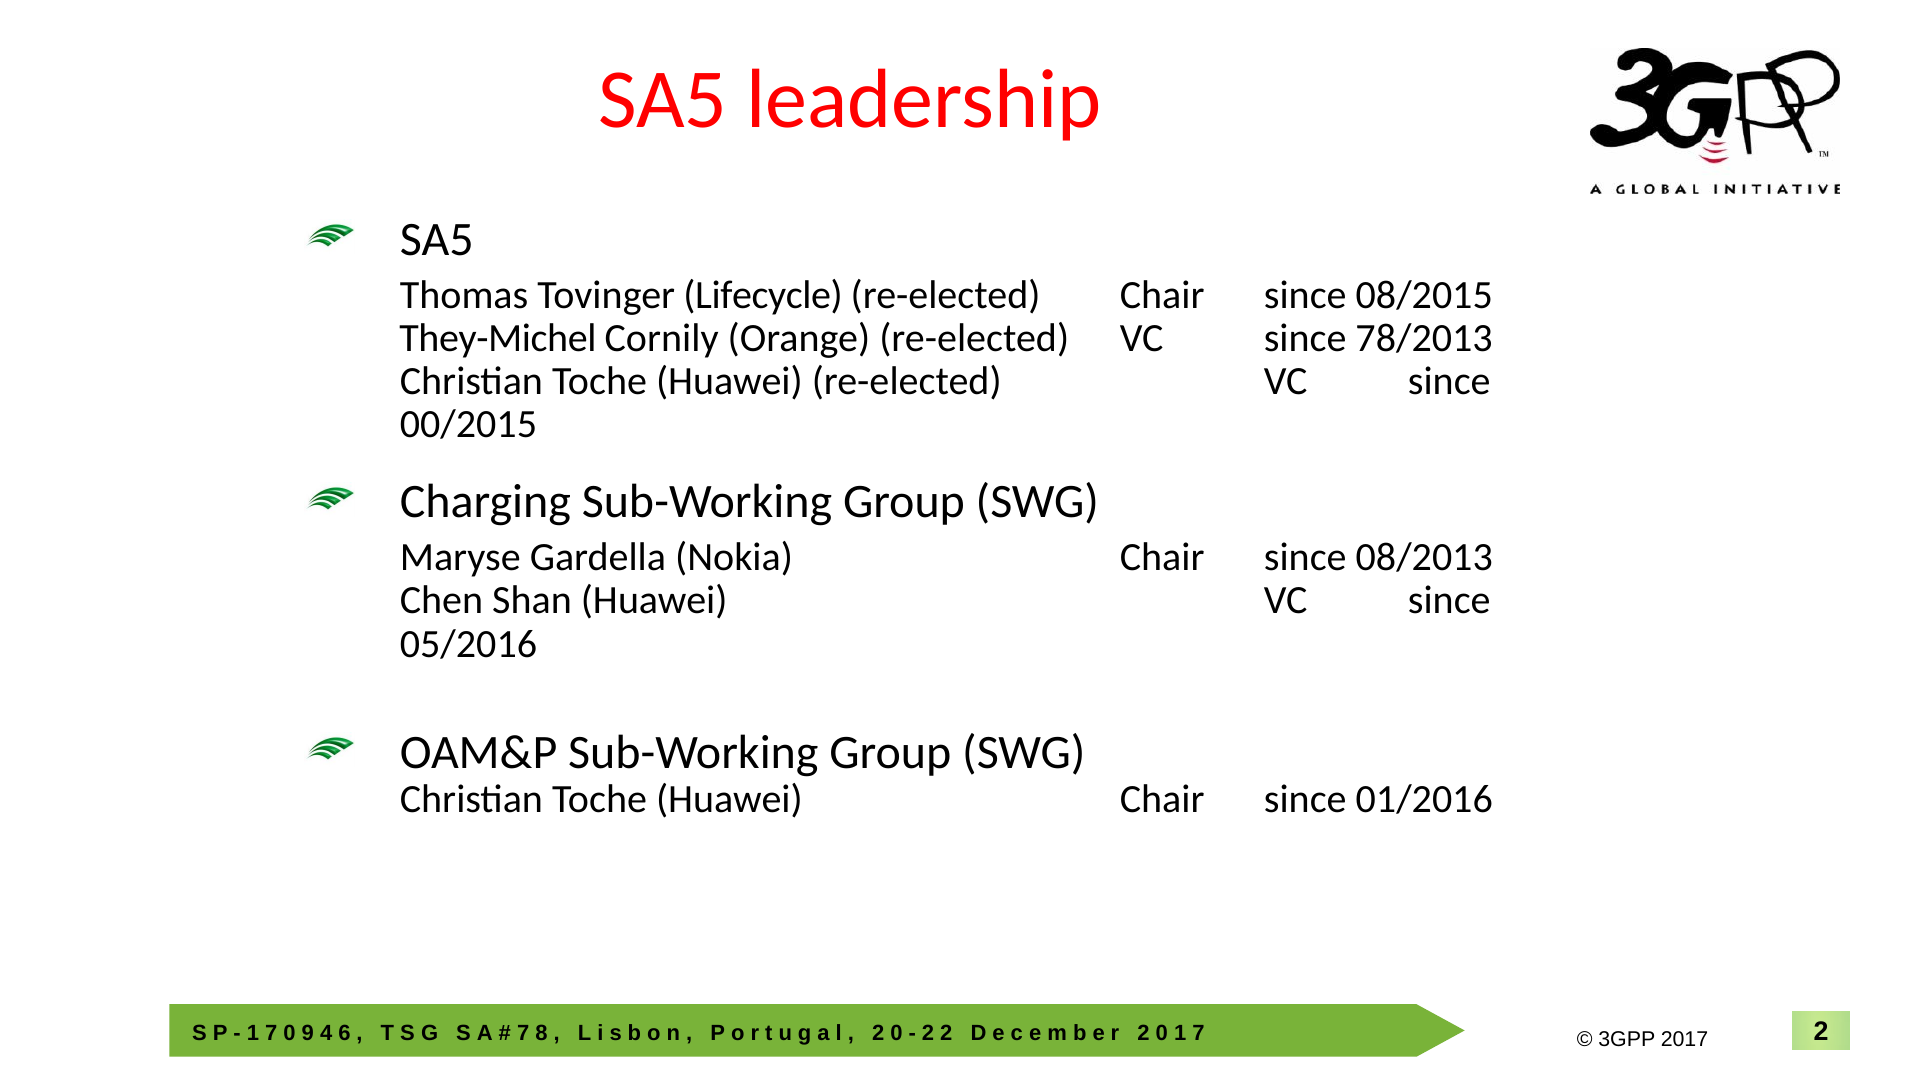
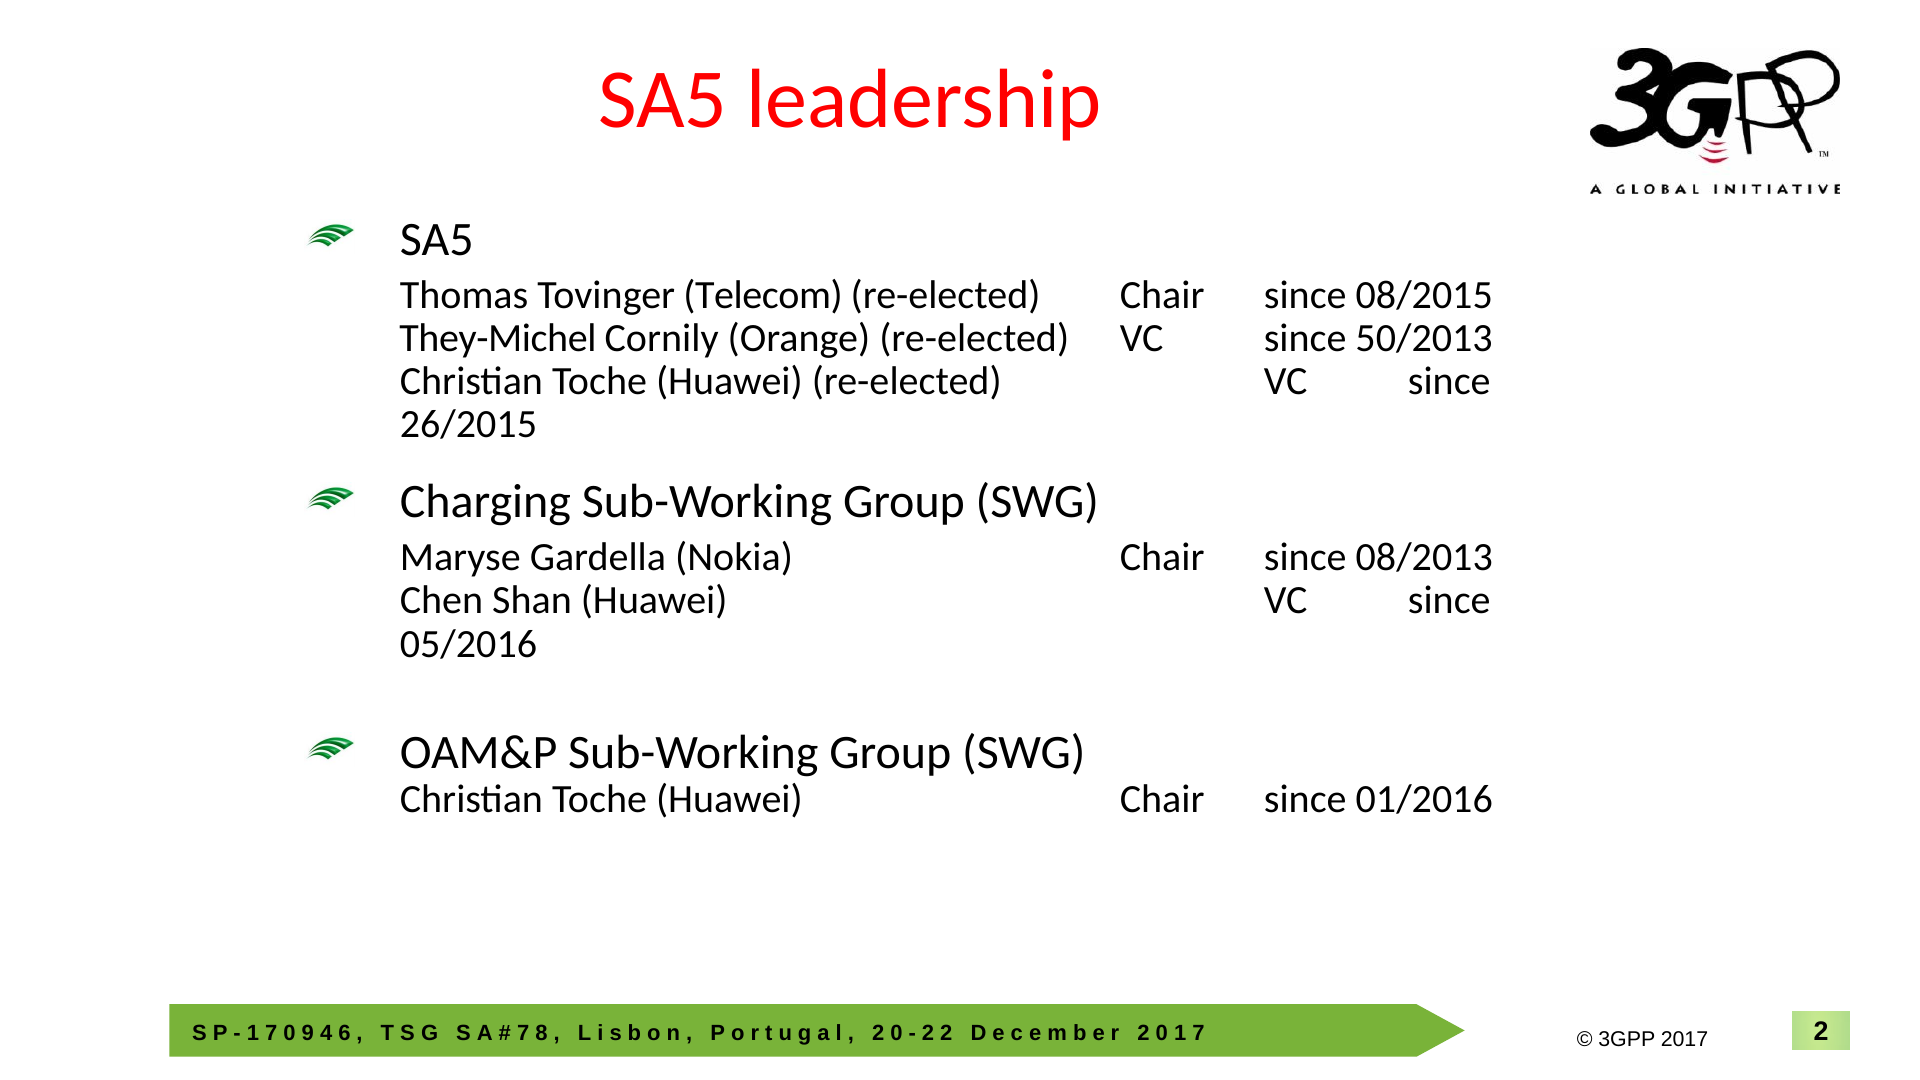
Lifecycle: Lifecycle -> Telecom (763, 295)
78/2013: 78/2013 -> 50/2013 (1424, 338)
00/2015: 00/2015 -> 26/2015 (468, 425)
